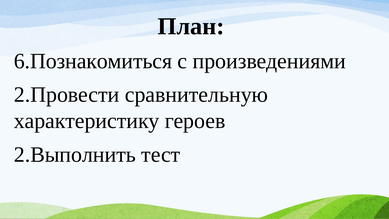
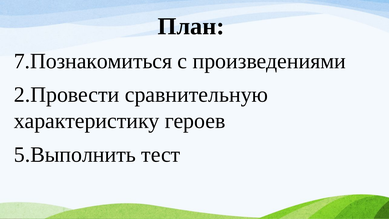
6.Познакомиться: 6.Познакомиться -> 7.Познакомиться (93, 61)
2.Выполнить: 2.Выполнить -> 5.Выполнить (75, 154)
